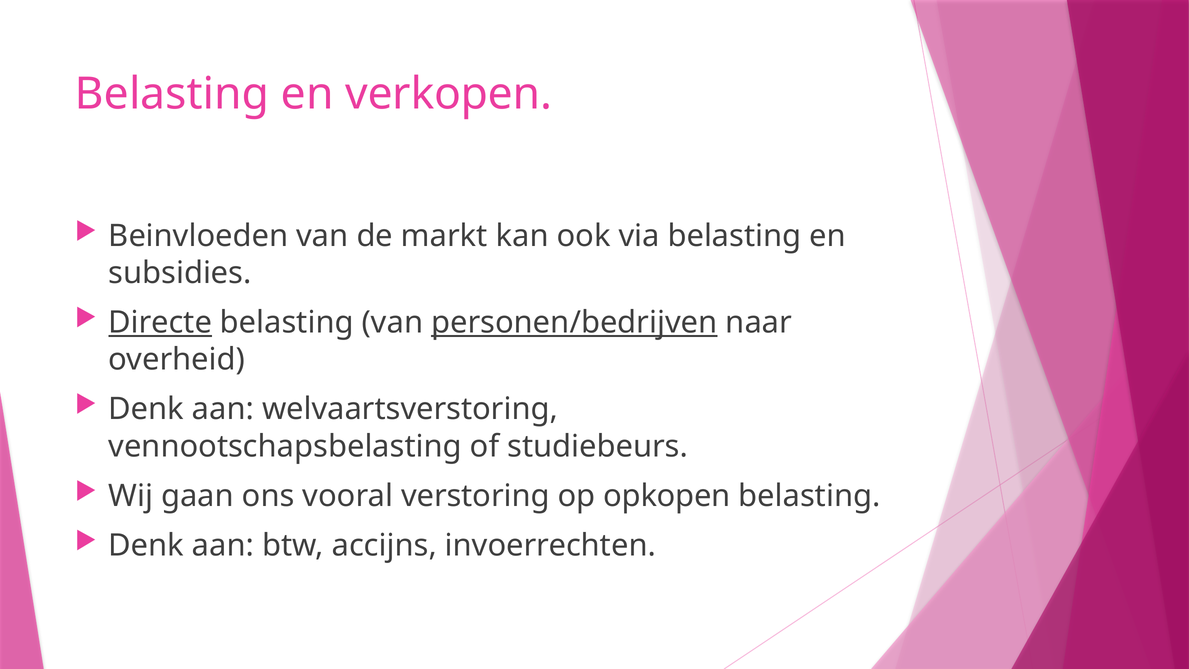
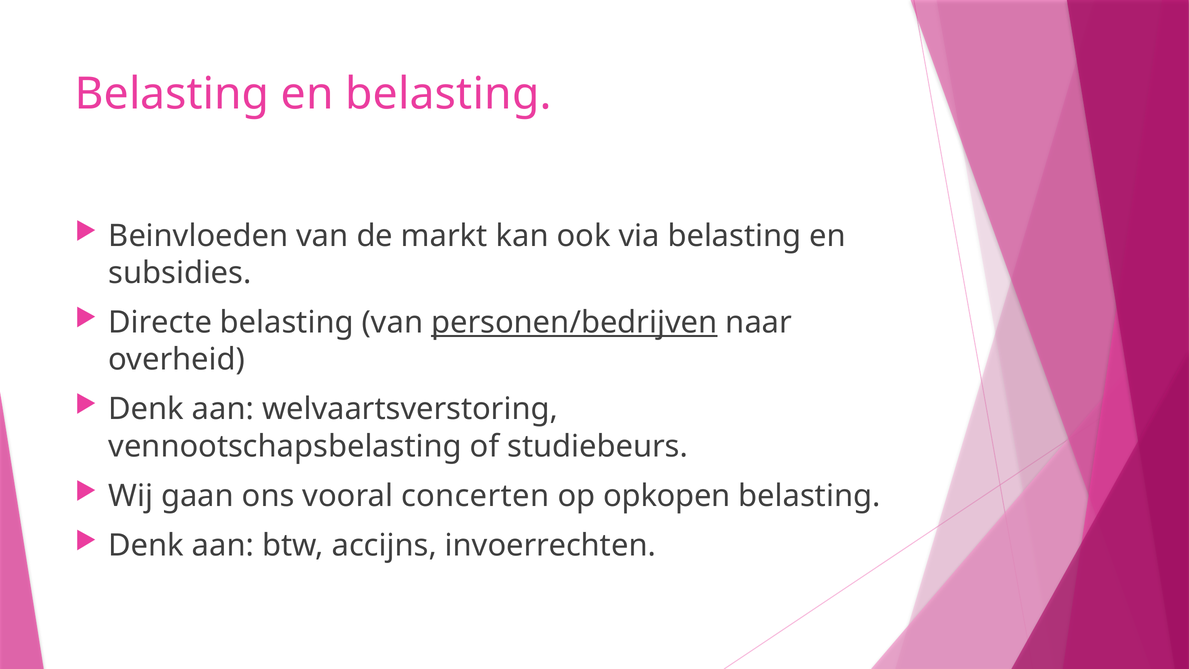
en verkopen: verkopen -> belasting (448, 94)
Directe underline: present -> none (160, 322)
verstoring: verstoring -> concerten (475, 496)
